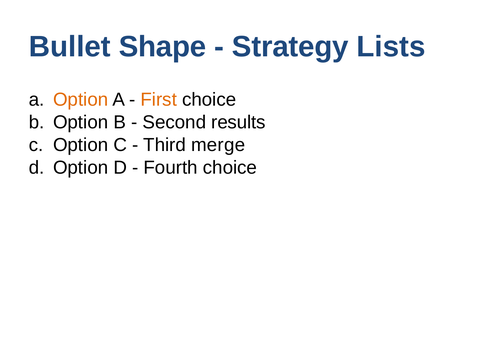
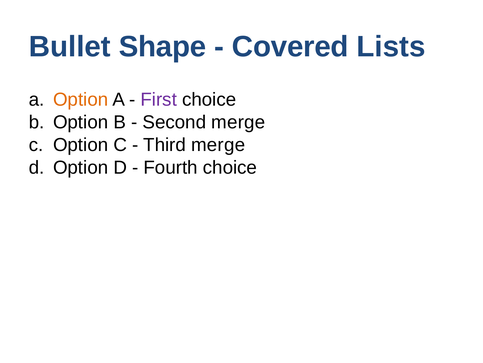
Strategy: Strategy -> Covered (290, 47)
First colour: orange -> purple (159, 99)
Second results: results -> merge (238, 122)
